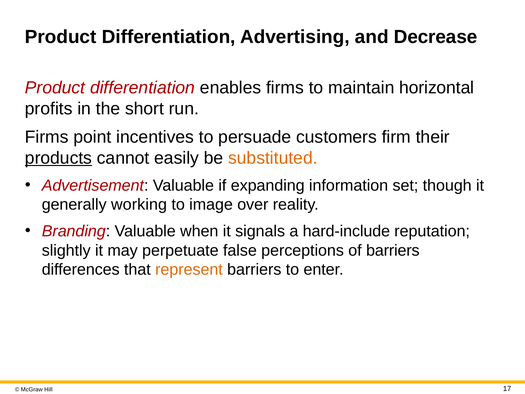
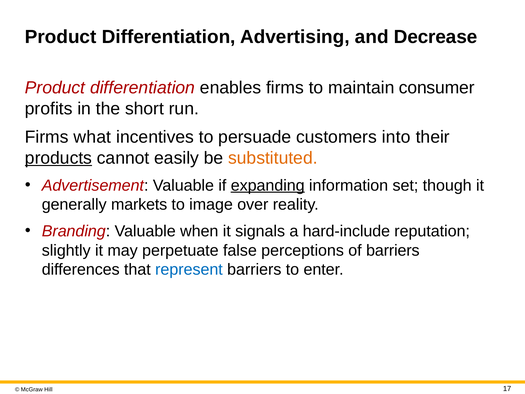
horizontal: horizontal -> consumer (437, 88)
point: point -> what (92, 137)
firm: firm -> into (396, 137)
expanding underline: none -> present (268, 185)
working: working -> markets (139, 205)
represent colour: orange -> blue (189, 270)
